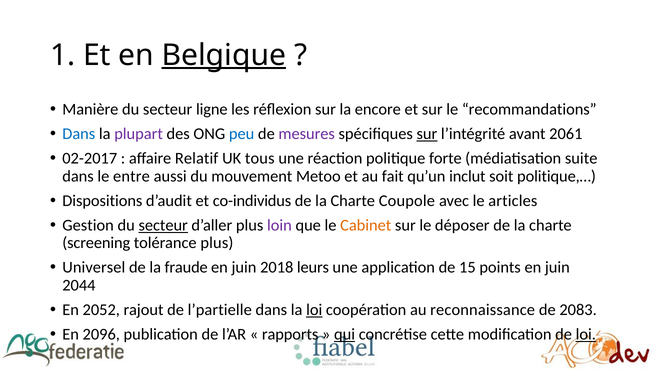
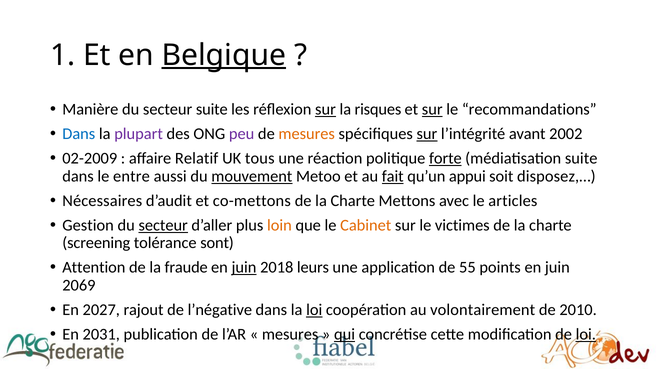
secteur ligne: ligne -> suite (212, 109)
sur underline: none -> present (325, 109)
encore: encore -> risques (378, 109)
sur underline: none -> present (432, 109)
peu colour: blue -> purple (242, 134)
mesures colour: purple -> orange (307, 134)
2061: 2061 -> 2002 (566, 134)
02-2017: 02-2017 -> 02-2009 (90, 159)
forte underline: none -> present (445, 159)
mouvement underline: none -> present (252, 176)
fait underline: none -> present (393, 176)
inclut: inclut -> appui (467, 176)
politique,…: politique,… -> disposez,… (556, 176)
Dispositions: Dispositions -> Nécessaires (102, 201)
co-individus: co-individus -> co-mettons (252, 201)
Coupole: Coupole -> Mettons (407, 201)
loin colour: purple -> orange (279, 225)
déposer: déposer -> victimes (462, 225)
tolérance plus: plus -> sont (217, 243)
Universel: Universel -> Attention (94, 268)
juin underline: none -> present (244, 268)
15: 15 -> 55 (467, 268)
2044: 2044 -> 2069 (79, 285)
2052: 2052 -> 2027 (101, 310)
l’partielle: l’partielle -> l’négative (220, 310)
reconnaissance: reconnaissance -> volontairement (483, 310)
2083: 2083 -> 2010 (578, 310)
2096: 2096 -> 2031 (101, 334)
rapports: rapports -> mesures (290, 334)
